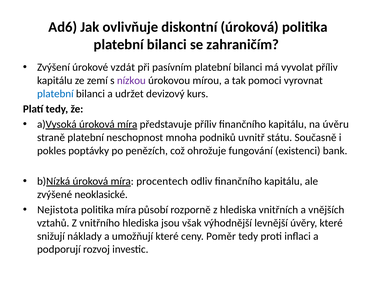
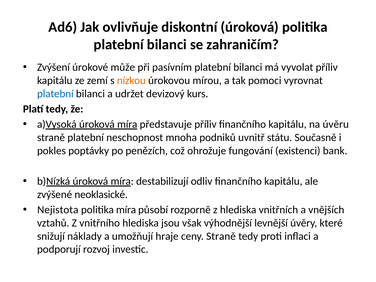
vzdát: vzdát -> může (123, 67)
nízkou colour: purple -> orange (131, 80)
procentech: procentech -> destabilizují (162, 181)
umožňují které: které -> hraje (167, 236)
ceny Poměr: Poměr -> Straně (221, 236)
